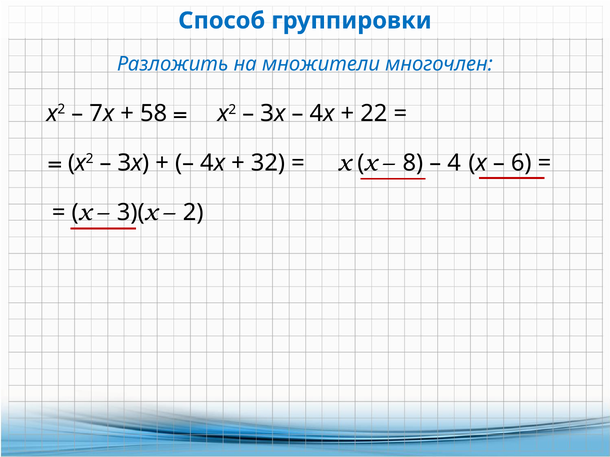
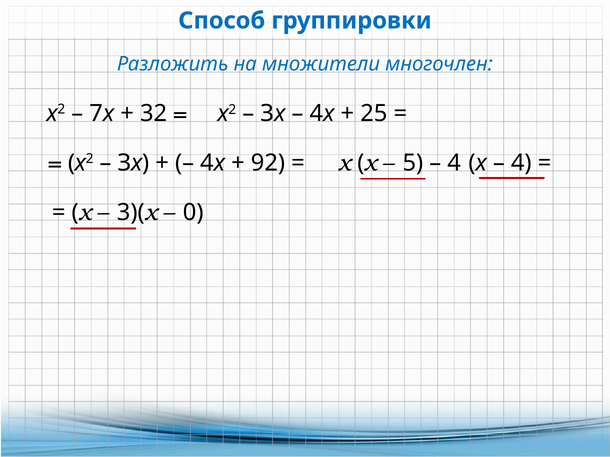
58: 58 -> 32 (154, 113)
22: 22 -> 25 (374, 114)
32: 32 -> 92 (268, 163)
8: 8 -> 5 (413, 163)
6: 6 -> 4 (521, 163)
2: 2 -> 0 (193, 213)
